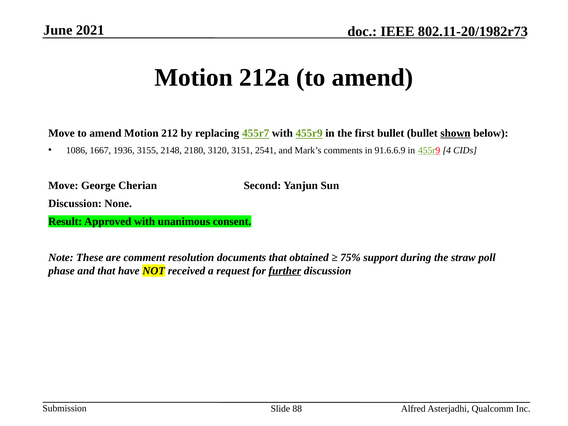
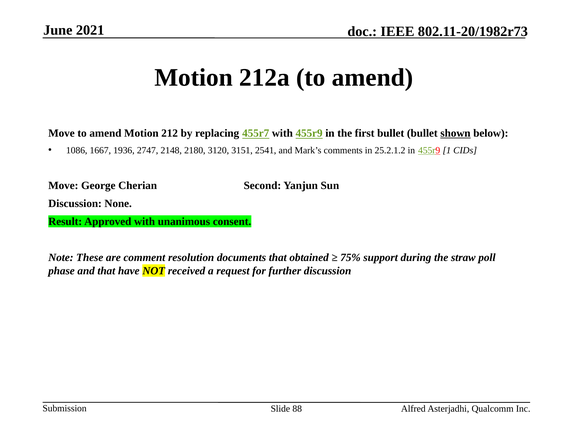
3155: 3155 -> 2747 (148, 150)
91.6.6.9: 91.6.6.9 -> 25.2.1.2 (390, 150)
4: 4 -> 1 (447, 150)
further underline: present -> none (285, 271)
